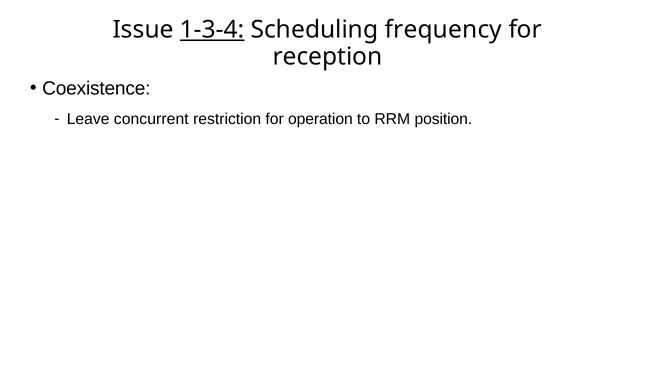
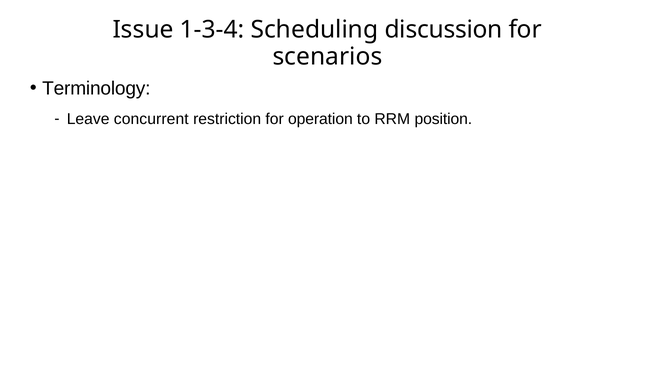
1-3-4 underline: present -> none (212, 30)
frequency: frequency -> discussion (444, 30)
reception: reception -> scenarios (327, 56)
Coexistence: Coexistence -> Terminology (96, 89)
